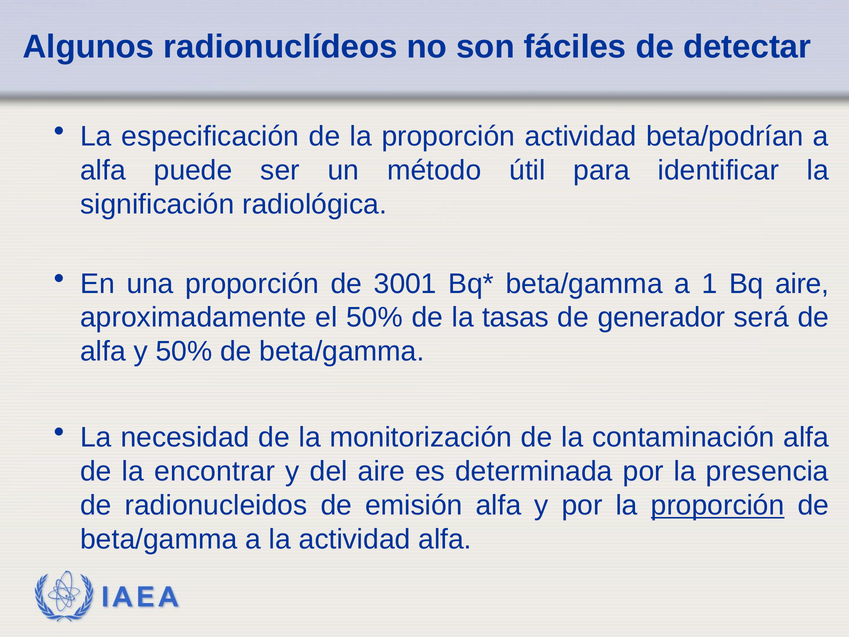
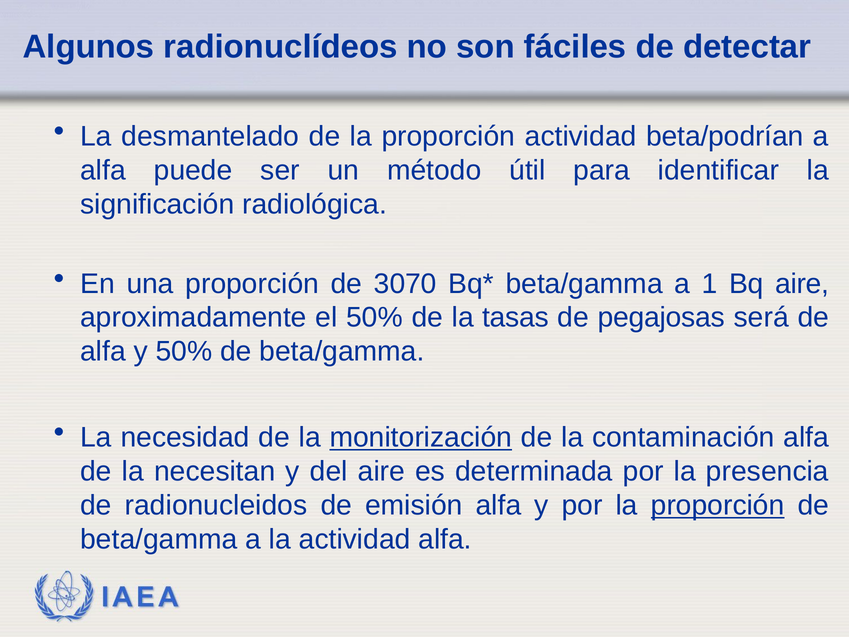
especificación: especificación -> desmantelado (210, 136)
3001: 3001 -> 3070 (405, 284)
generador: generador -> pegajosas (661, 318)
monitorización underline: none -> present (421, 437)
encontrar: encontrar -> necesitan (215, 471)
